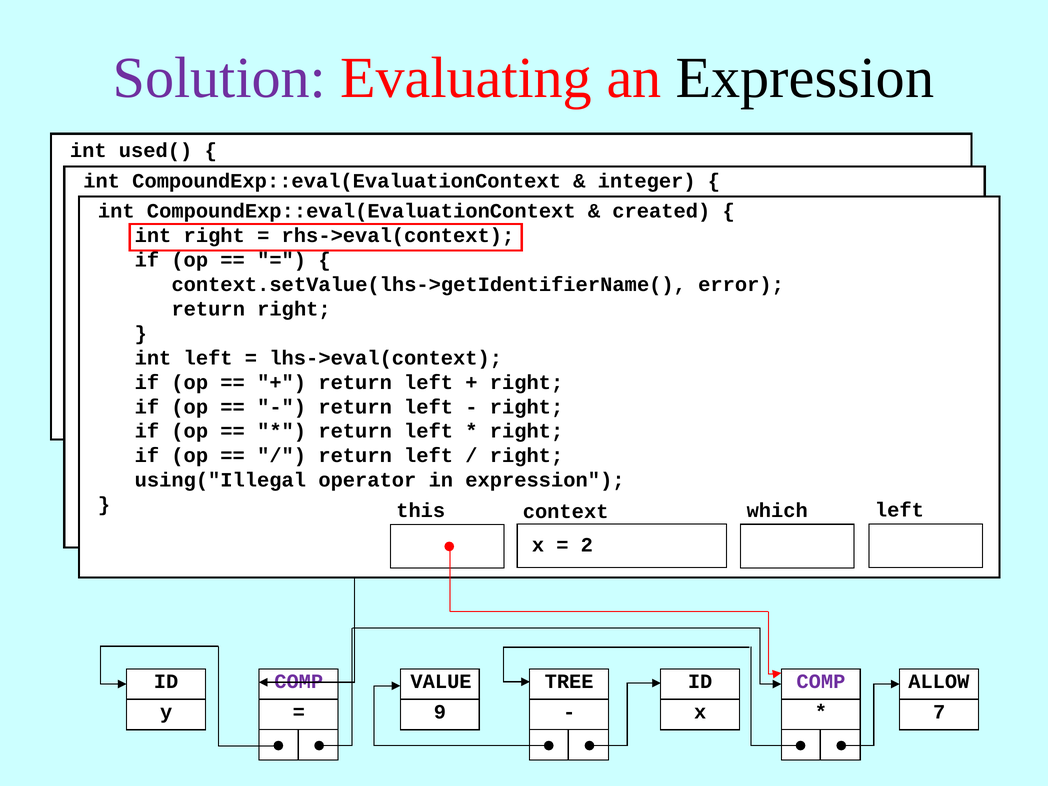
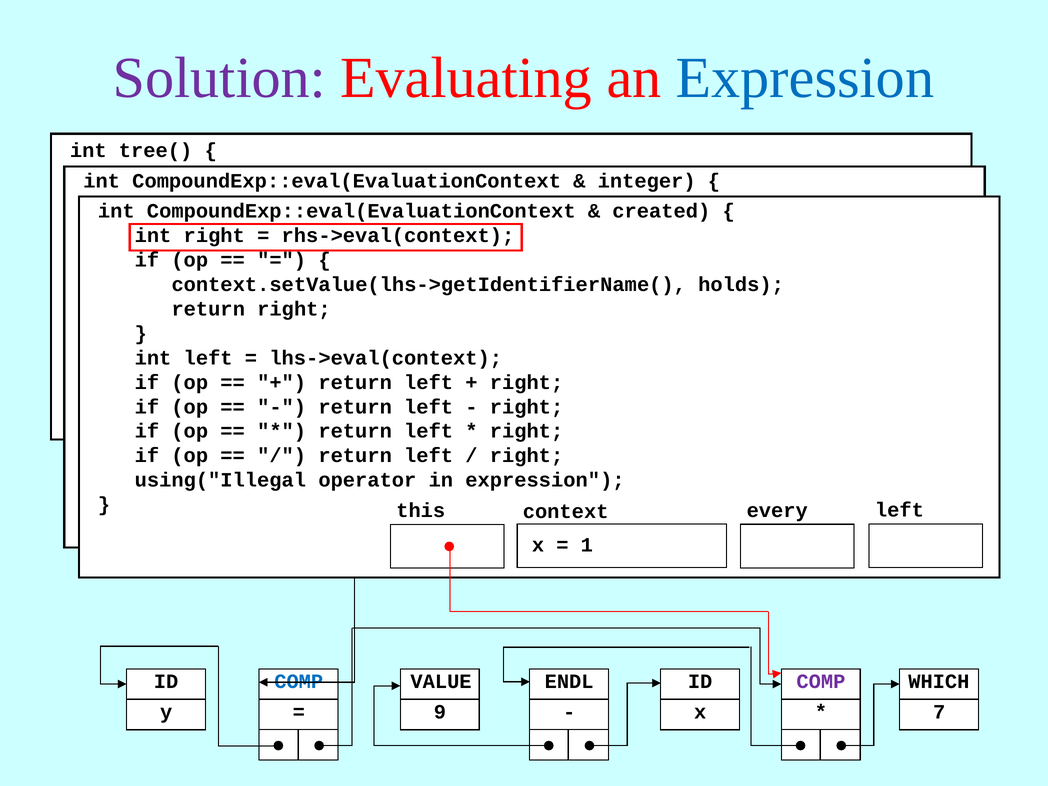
Expression colour: black -> blue (805, 78)
used(: used( -> tree( (156, 151)
error: error -> holds (741, 284)
which: which -> every (777, 510)
2: 2 -> 1 (587, 545)
COMP colour: purple -> blue (299, 682)
TREE: TREE -> ENDL (569, 682)
ALLOW: ALLOW -> WHICH (939, 682)
